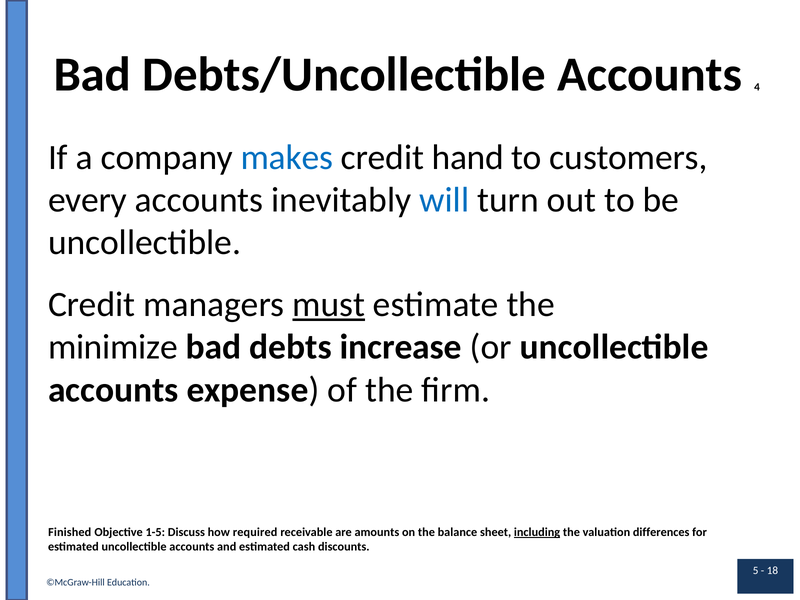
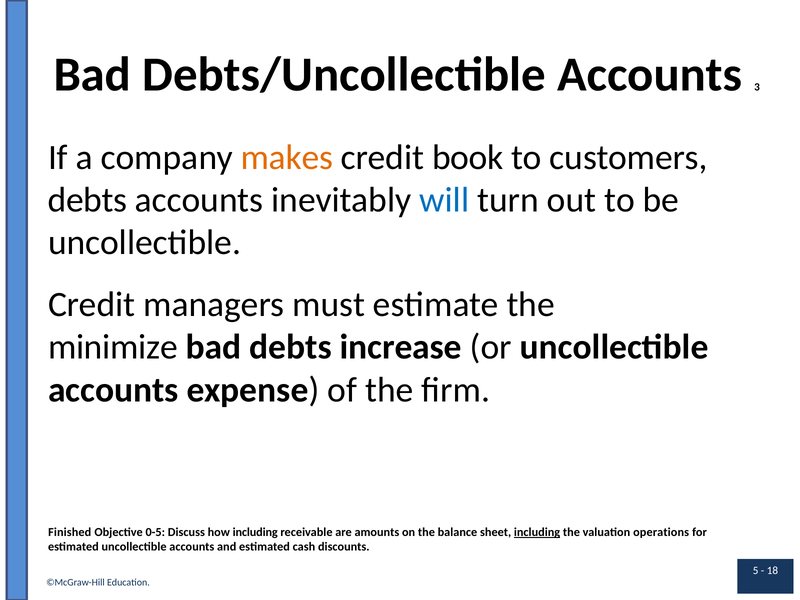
4: 4 -> 3 (757, 87)
makes colour: blue -> orange (287, 157)
hand: hand -> book (468, 157)
every: every -> debts (88, 200)
must underline: present -> none (329, 305)
1-5: 1-5 -> 0-5 (155, 532)
how required: required -> including (255, 532)
differences: differences -> operations (661, 532)
